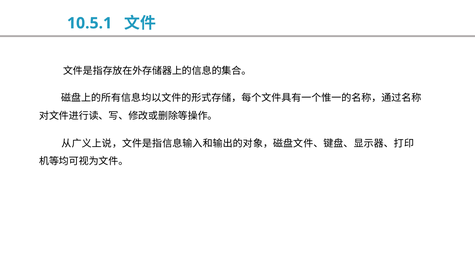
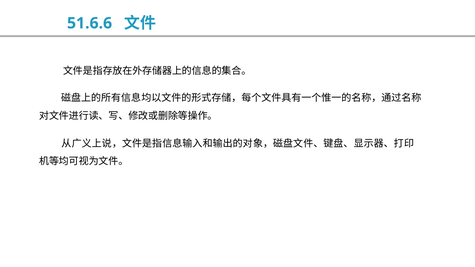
10.5.1: 10.5.1 -> 51.6.6 (90, 23)
